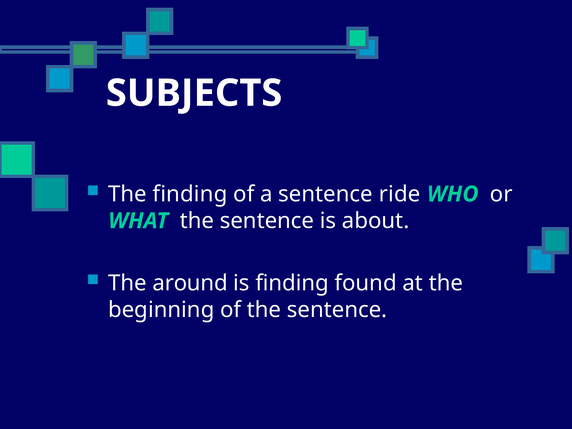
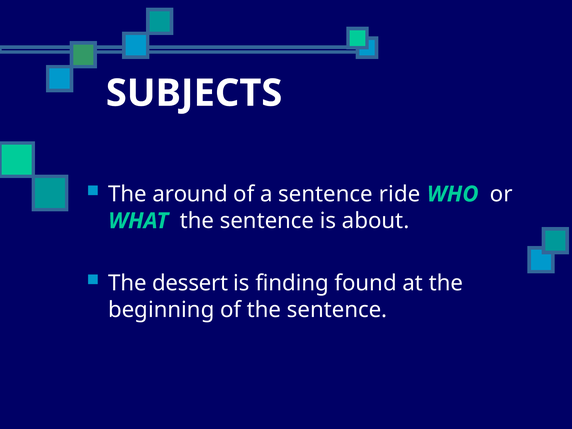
The finding: finding -> around (190, 194)
around: around -> dessert (190, 283)
